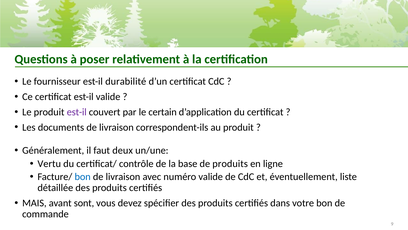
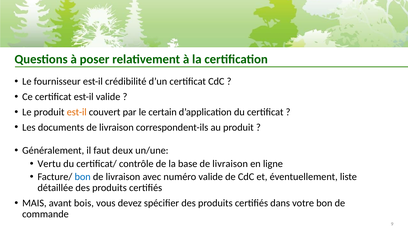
durabilité: durabilité -> crédibilité (126, 81)
est-il colour: purple -> orange (77, 112)
base de produits: produits -> livraison (230, 163)
sont: sont -> bois (84, 203)
